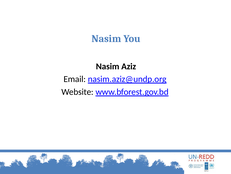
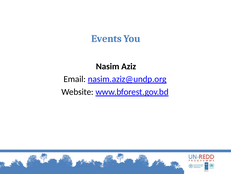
Nasim: Nasim -> Events (106, 39)
